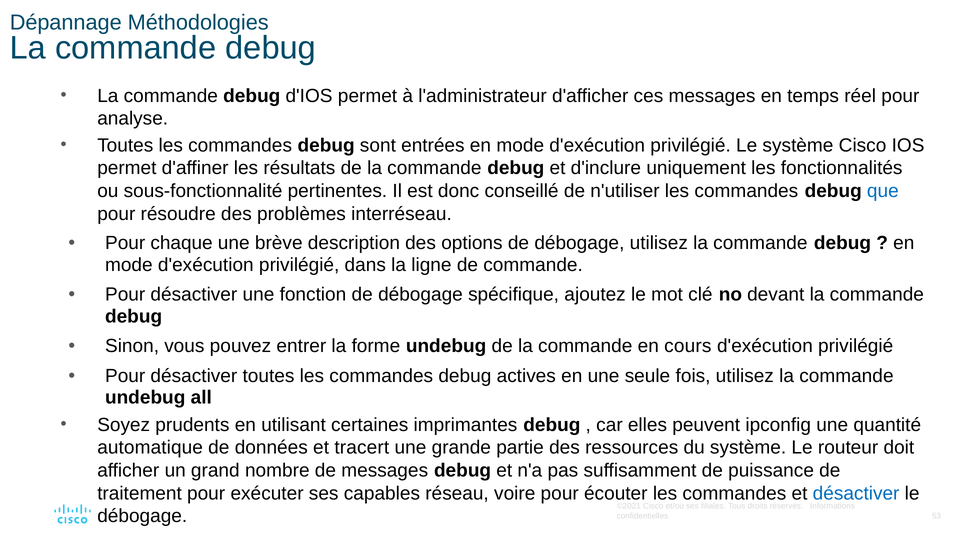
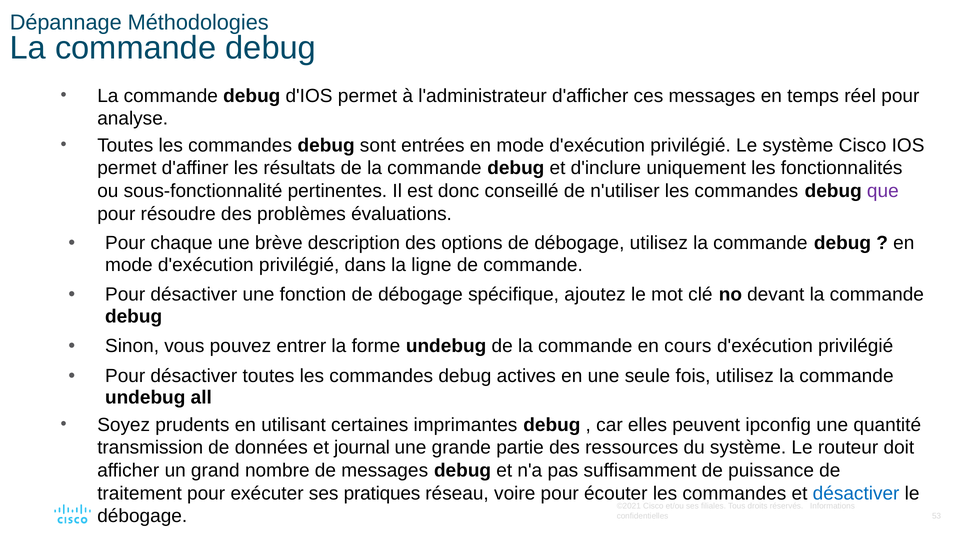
que colour: blue -> purple (883, 191)
interréseau: interréseau -> évaluations (402, 214)
automatique: automatique -> transmission (150, 448)
tracert: tracert -> journal (362, 448)
capables: capables -> pratiques (382, 493)
